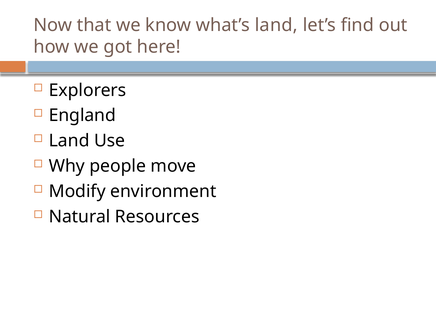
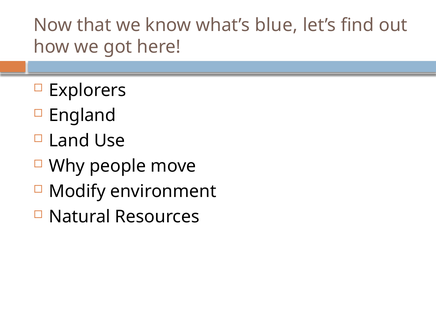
what’s land: land -> blue (276, 25)
